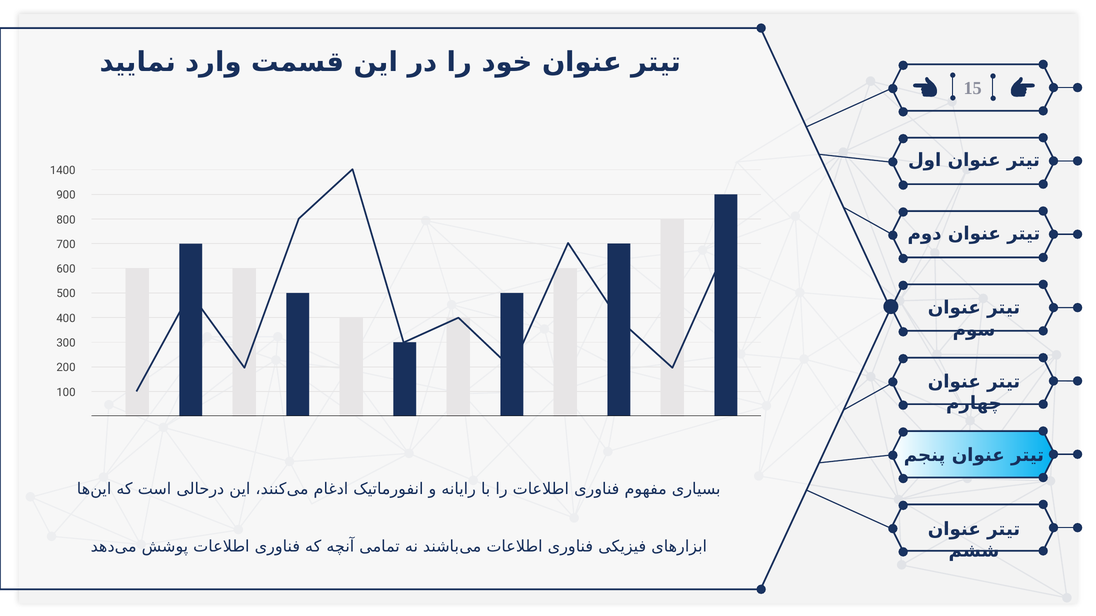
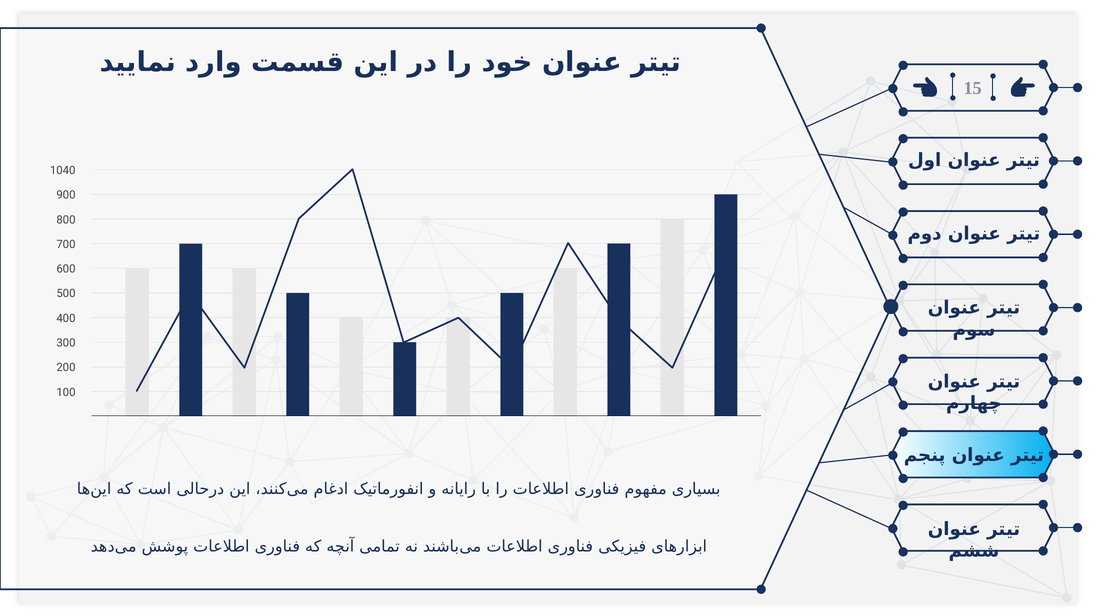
1400: 1400 -> 1040 (63, 171)
